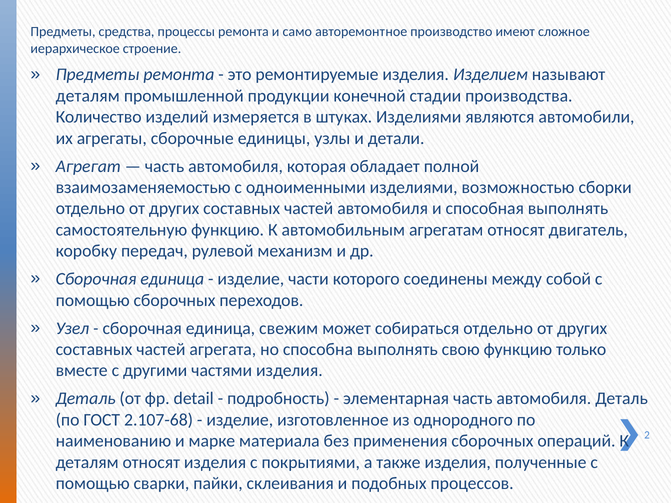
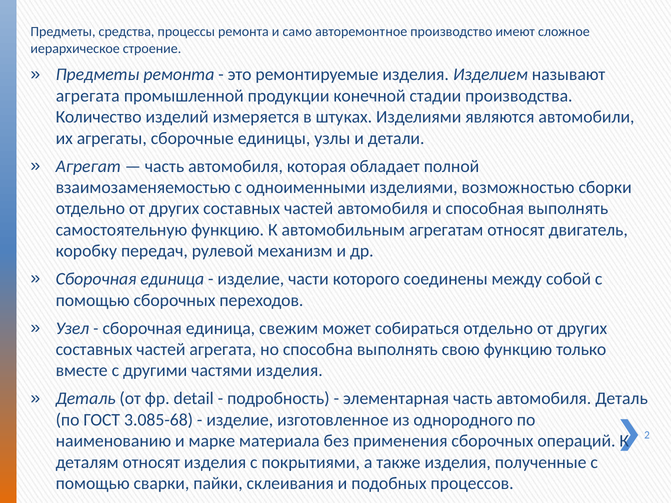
деталям: деталям -> агрегата (88, 96)
2.107-68: 2.107-68 -> 3.085-68 (159, 420)
